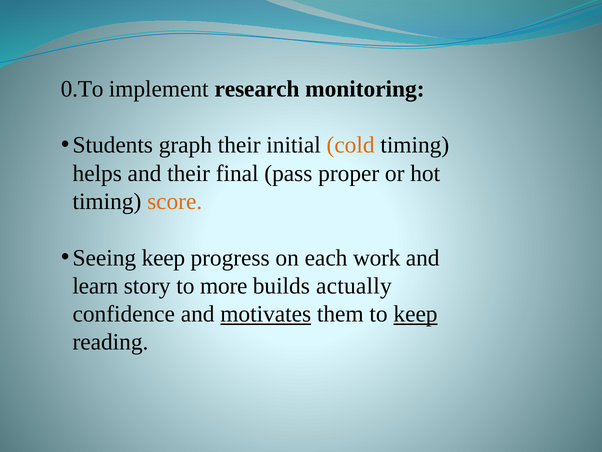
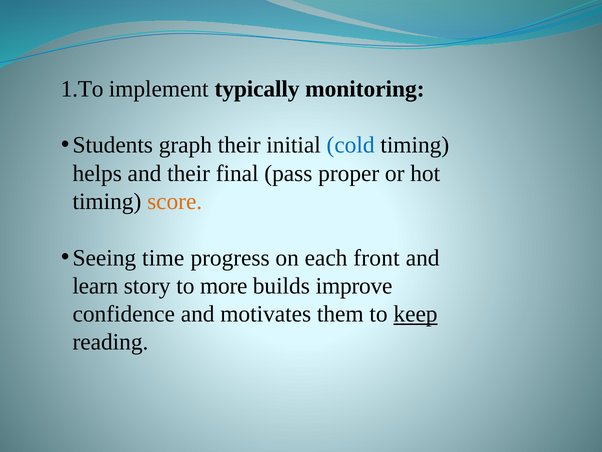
0.To: 0.To -> 1.To (82, 89)
research: research -> typically (257, 89)
cold colour: orange -> blue (351, 145)
Seeing keep: keep -> time (163, 258)
work: work -> front (377, 258)
actually: actually -> improve (354, 286)
motivates underline: present -> none (266, 314)
